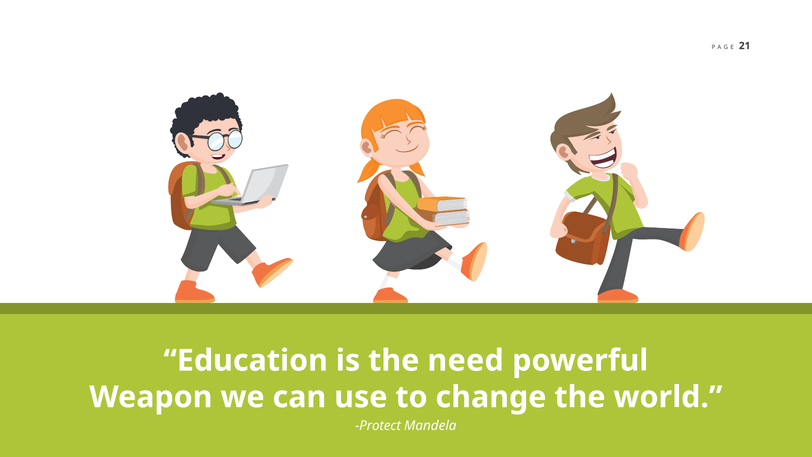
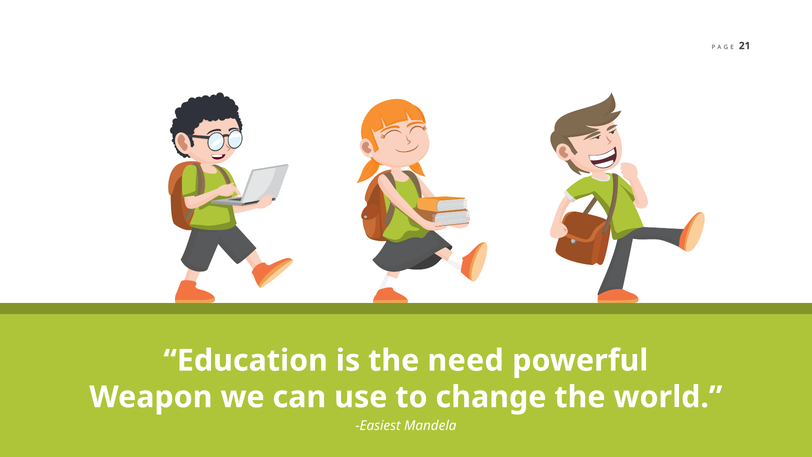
Protect: Protect -> Easiest (378, 426)
